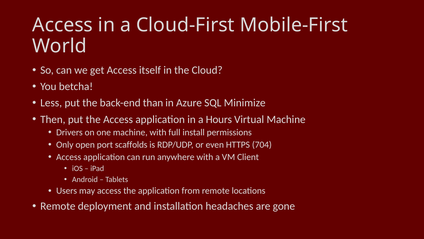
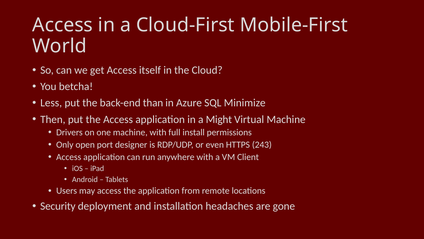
Hours: Hours -> Might (219, 119)
scaffolds: scaffolds -> designer (131, 145)
704: 704 -> 243 (262, 145)
Remote: Remote -> Security (58, 206)
